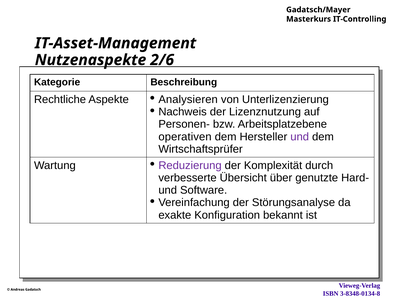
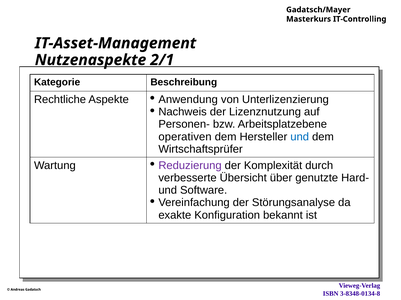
2/6: 2/6 -> 2/1 (162, 60)
Analysieren: Analysieren -> Anwendung (188, 100)
und colour: purple -> blue (300, 137)
